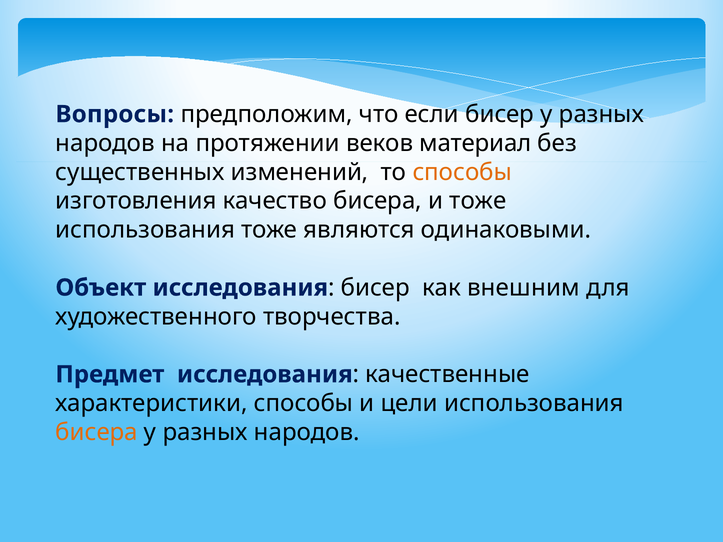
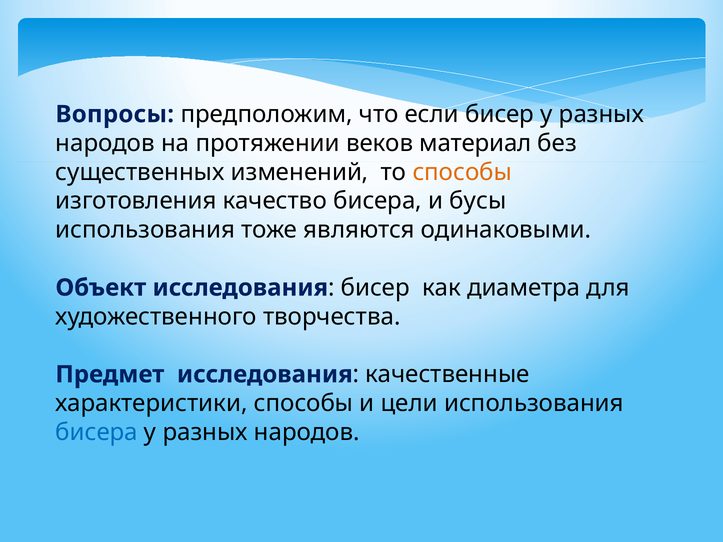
и тоже: тоже -> бусы (478, 201)
внешним: внешним -> диаметра (524, 288)
бисера colour: orange -> blue (97, 432)
